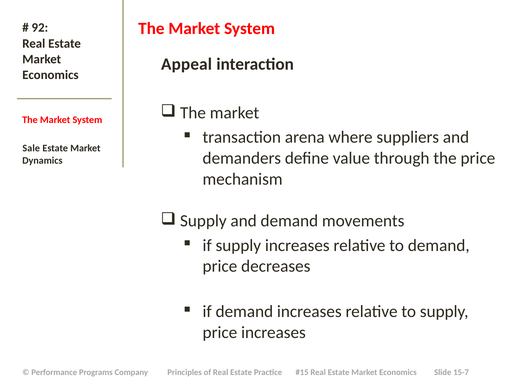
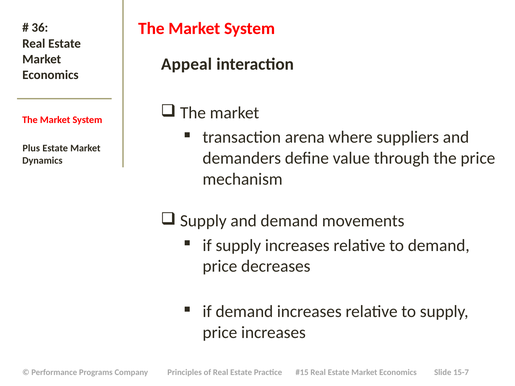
92: 92 -> 36 (40, 28)
Sale: Sale -> Plus (31, 148)
